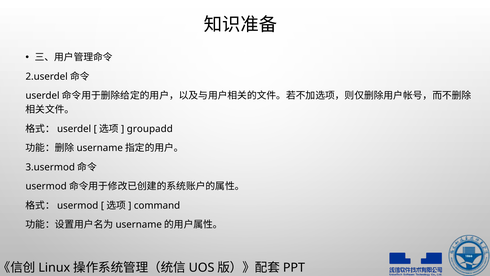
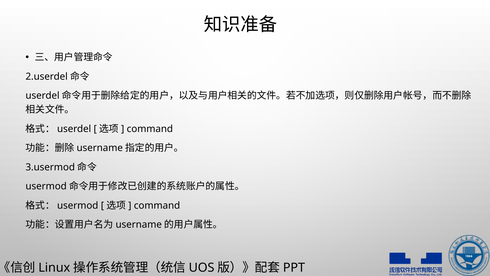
groupadd: groupadd -> command (150, 129)
